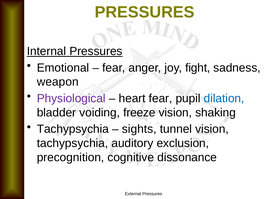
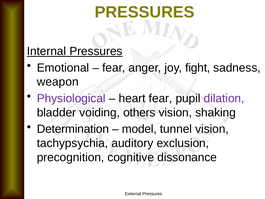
dilation colour: blue -> purple (224, 98)
freeze: freeze -> others (139, 112)
Tachypsychia: Tachypsychia -> Determination (73, 129)
sights: sights -> model (139, 129)
